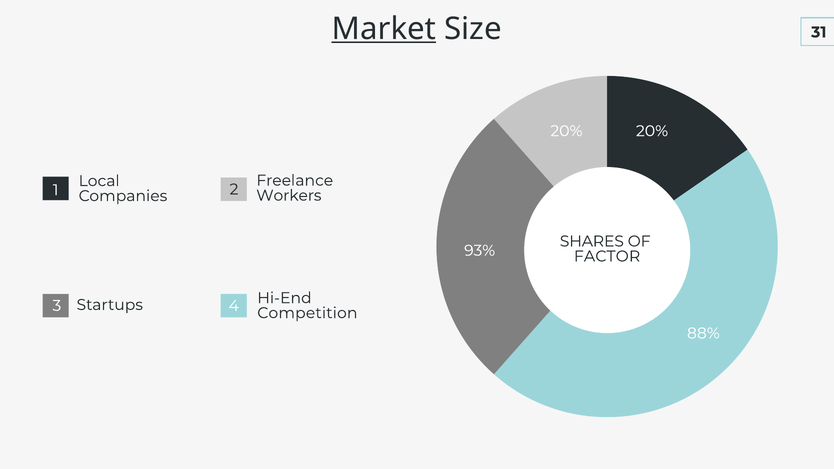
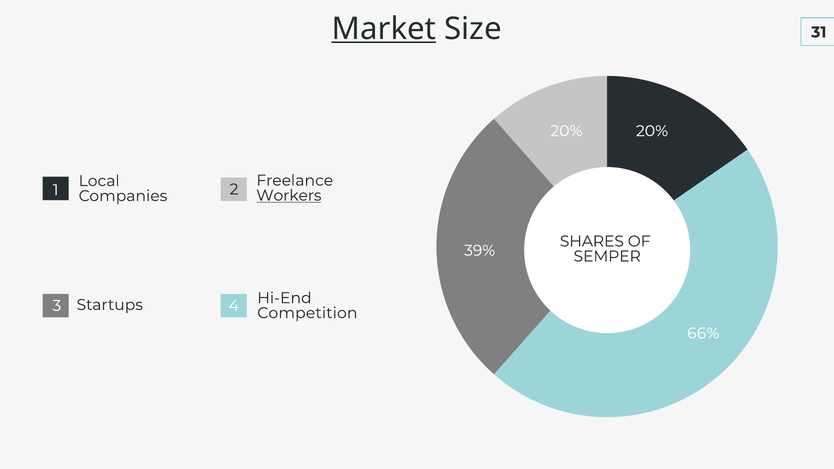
Workers underline: none -> present (289, 196)
93%: 93% -> 39% (480, 251)
FACTOR: FACTOR -> SEMPER (607, 256)
88%: 88% -> 66% (703, 333)
